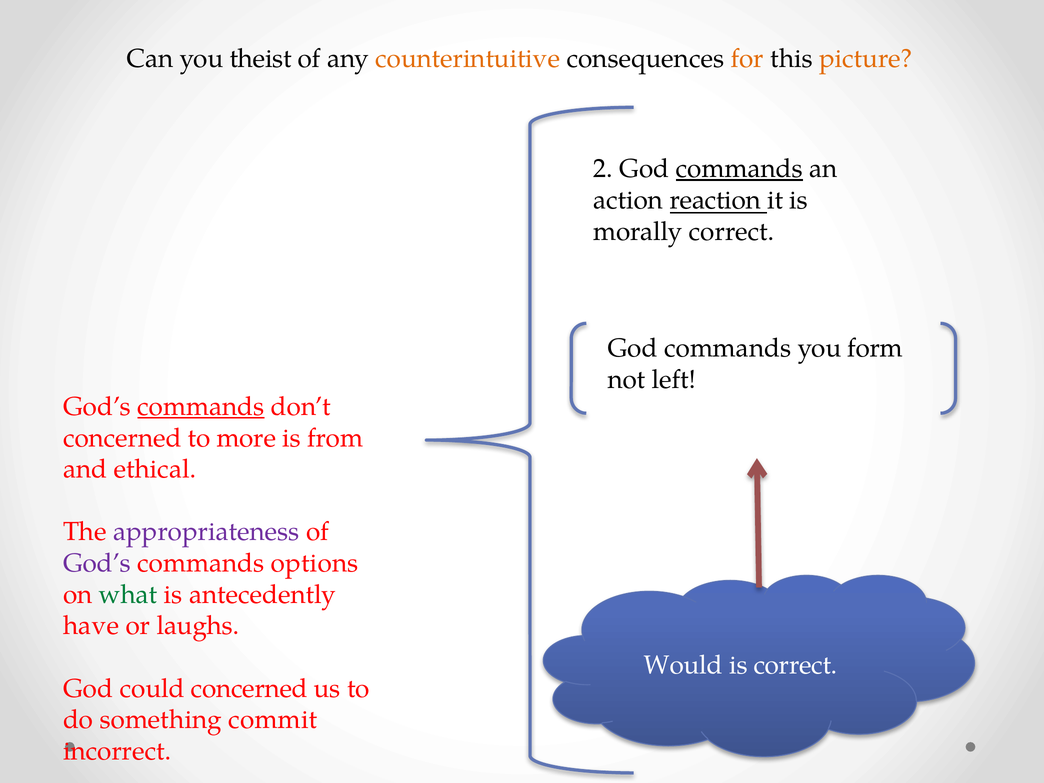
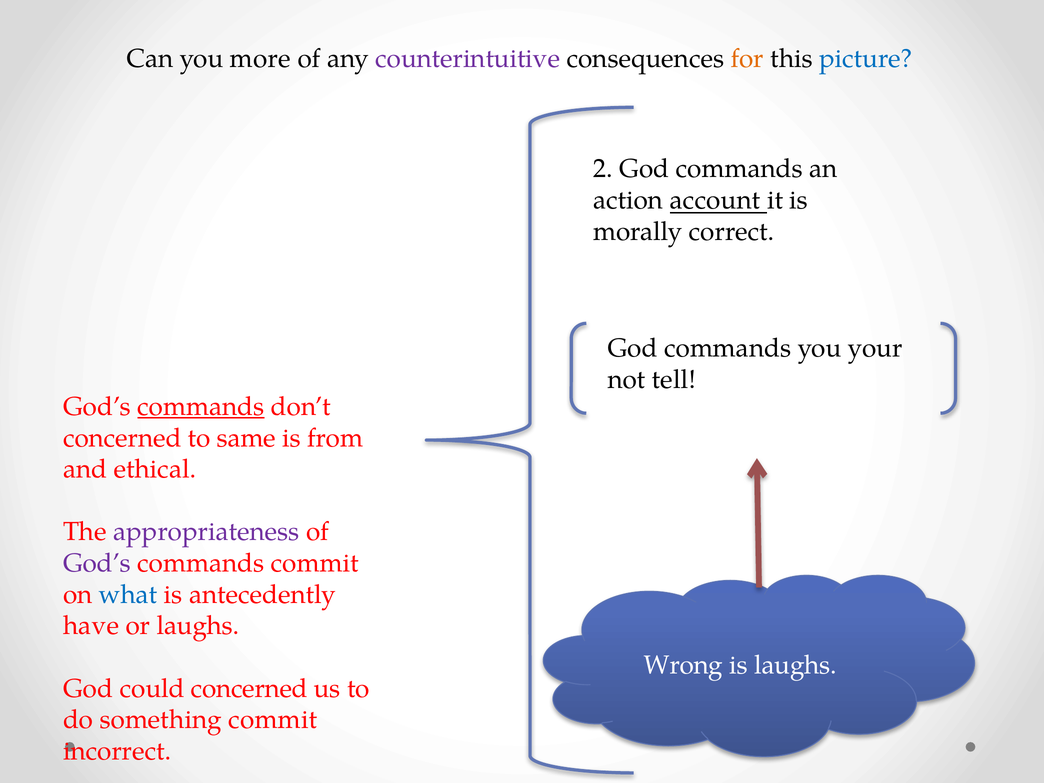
theist: theist -> more (260, 59)
counterintuitive colour: orange -> purple (468, 59)
picture colour: orange -> blue (866, 59)
commands underline: present -> none (739, 169)
reaction: reaction -> account (715, 200)
form: form -> your (875, 348)
left: left -> tell (674, 379)
more: more -> same (246, 438)
commands options: options -> commit (315, 563)
what colour: green -> blue (128, 595)
Would: Would -> Wrong (683, 665)
is correct: correct -> laughs (795, 665)
